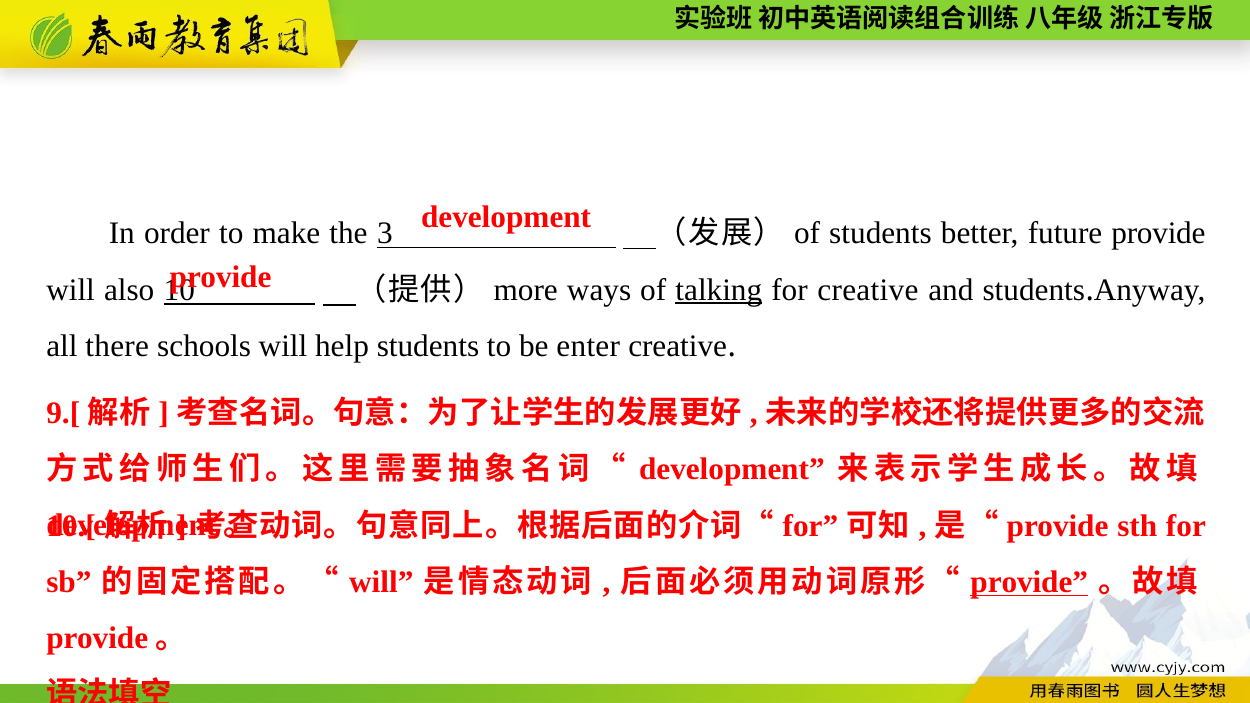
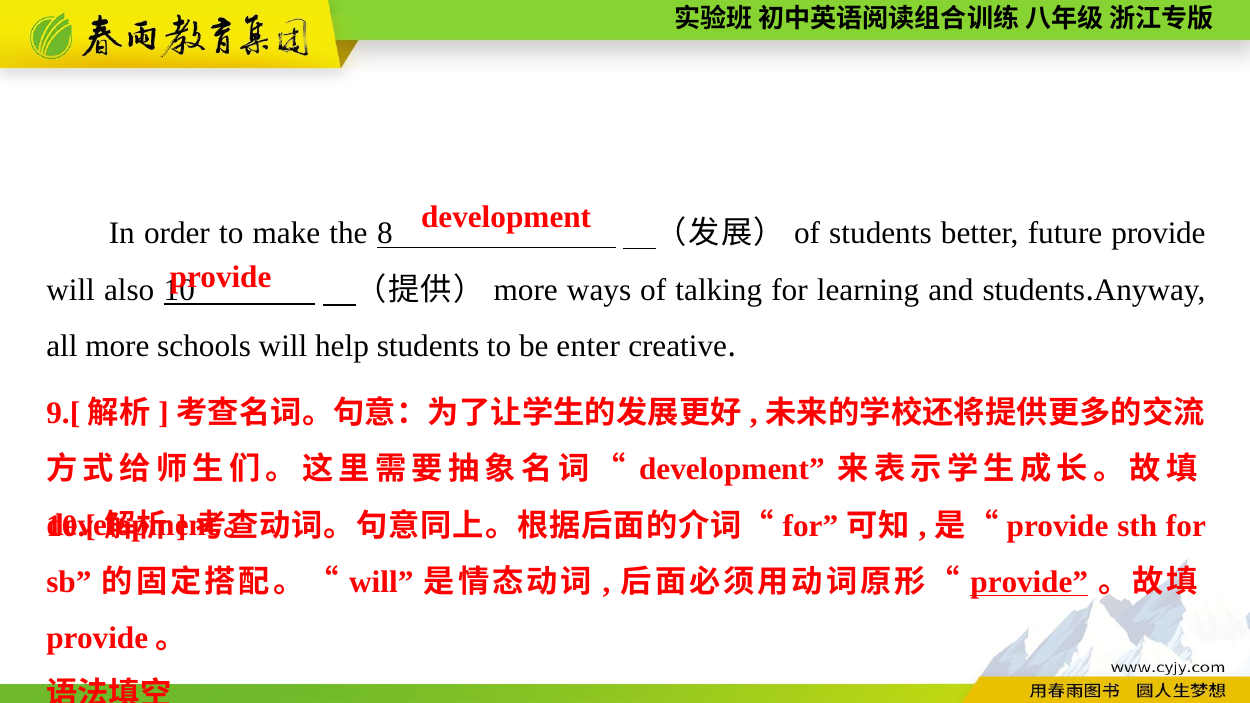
3: 3 -> 8 (385, 234)
talking underline: present -> none (719, 290)
for creative: creative -> learning (868, 290)
all there: there -> more (117, 346)
